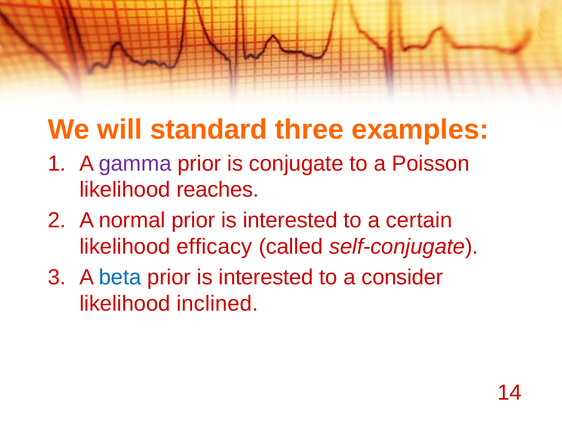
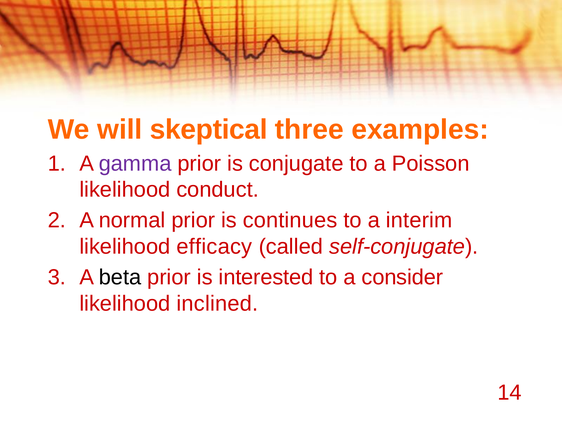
standard: standard -> skeptical (209, 129)
reaches: reaches -> conduct (218, 190)
normal prior is interested: interested -> continues (290, 220)
certain: certain -> interim (419, 220)
beta colour: blue -> black (120, 277)
